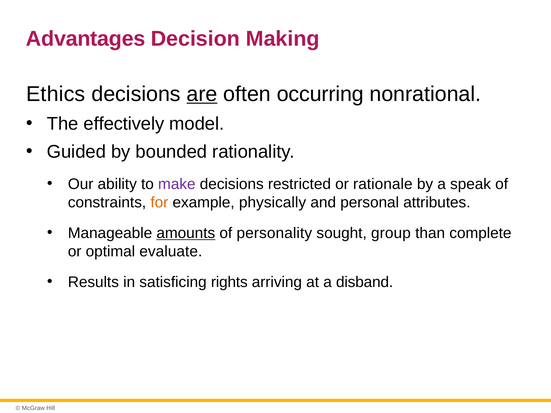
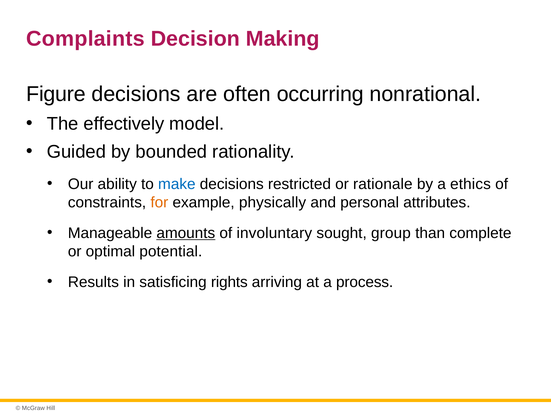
Advantages: Advantages -> Complaints (85, 39)
Ethics: Ethics -> Figure (56, 94)
are underline: present -> none (202, 94)
make colour: purple -> blue (177, 184)
speak: speak -> ethics (470, 184)
personality: personality -> involuntary (274, 233)
evaluate: evaluate -> potential (171, 252)
disband: disband -> process (365, 282)
